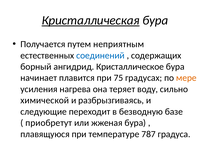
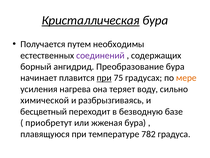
неприятным: неприятным -> необходимы (119, 44)
соединений colour: blue -> purple (100, 55)
Кристаллическое: Кристаллическое -> Преобразование (130, 66)
при underline: none -> present (104, 78)
следующие: следующие -> бесцветный (44, 111)
787: 787 -> 782 (149, 134)
